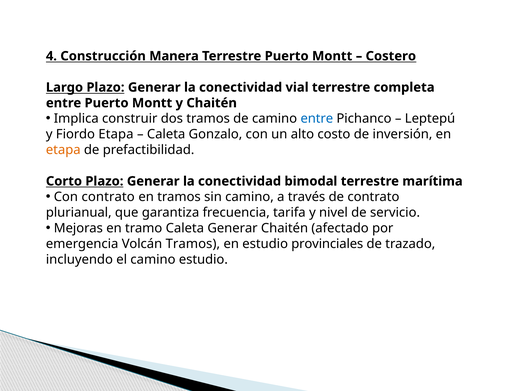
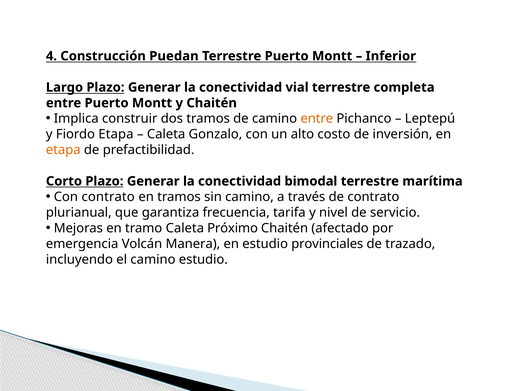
Manera: Manera -> Puedan (174, 56)
Costero: Costero -> Inferior (391, 56)
entre colour: blue -> orange (317, 119)
Caleta Generar: Generar -> Próximo (233, 228)
Volcán Tramos: Tramos -> Manera (193, 244)
